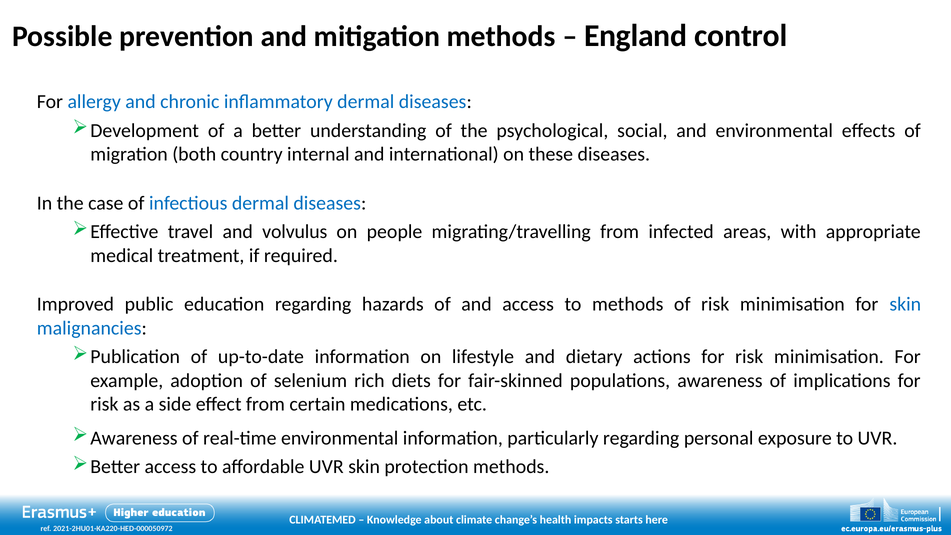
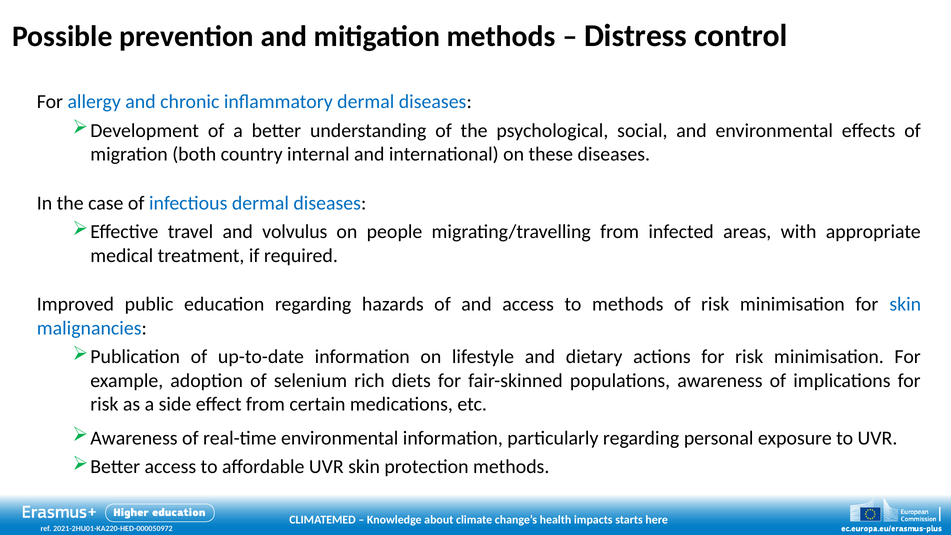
England: England -> Distress (636, 36)
